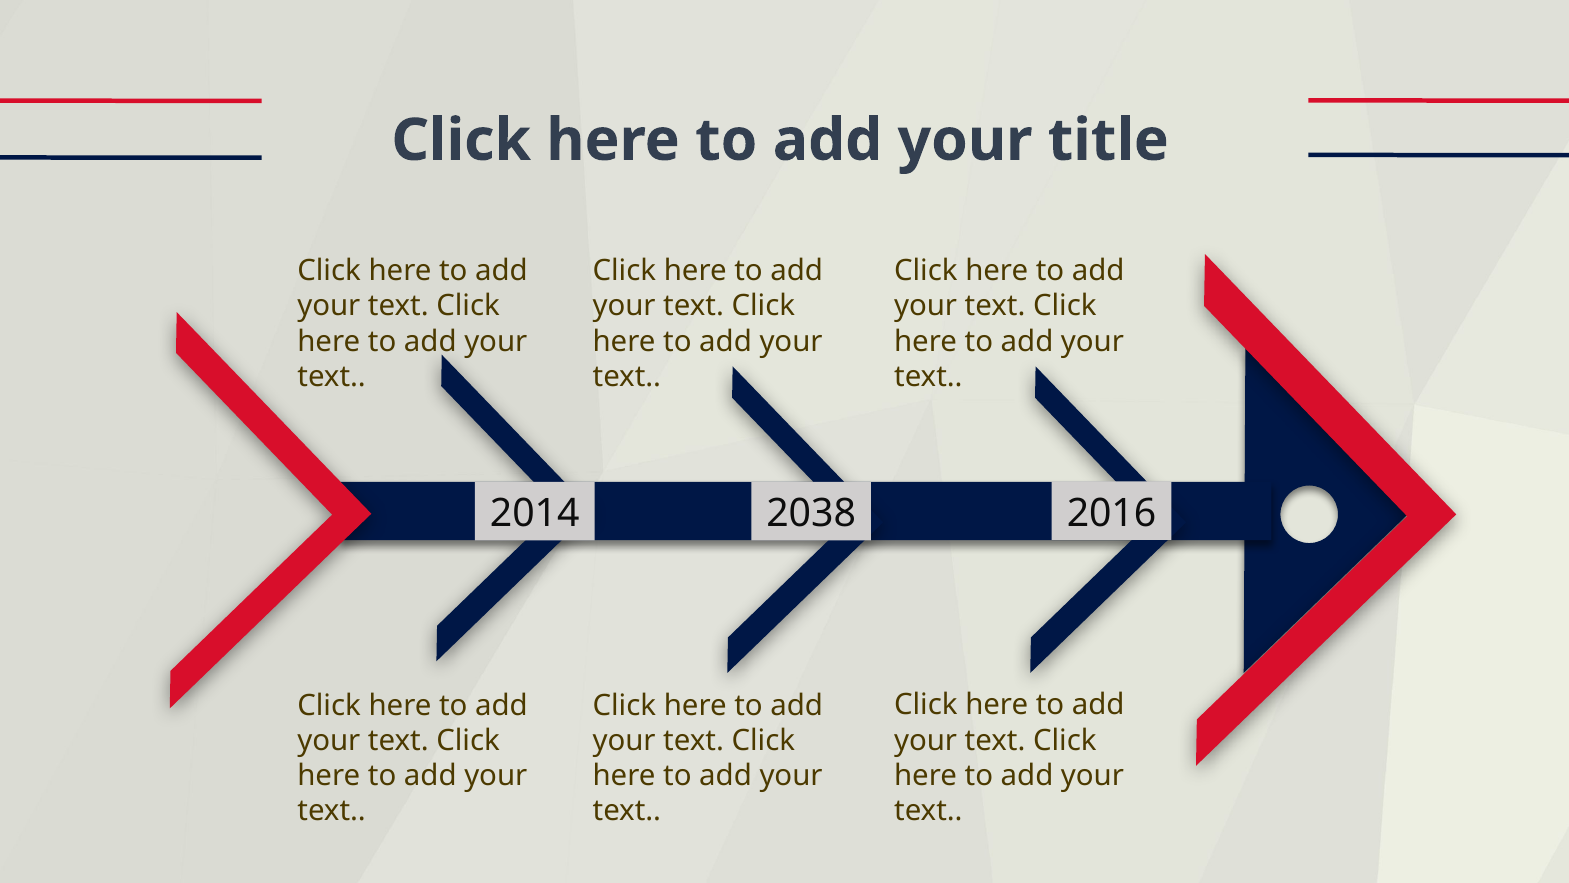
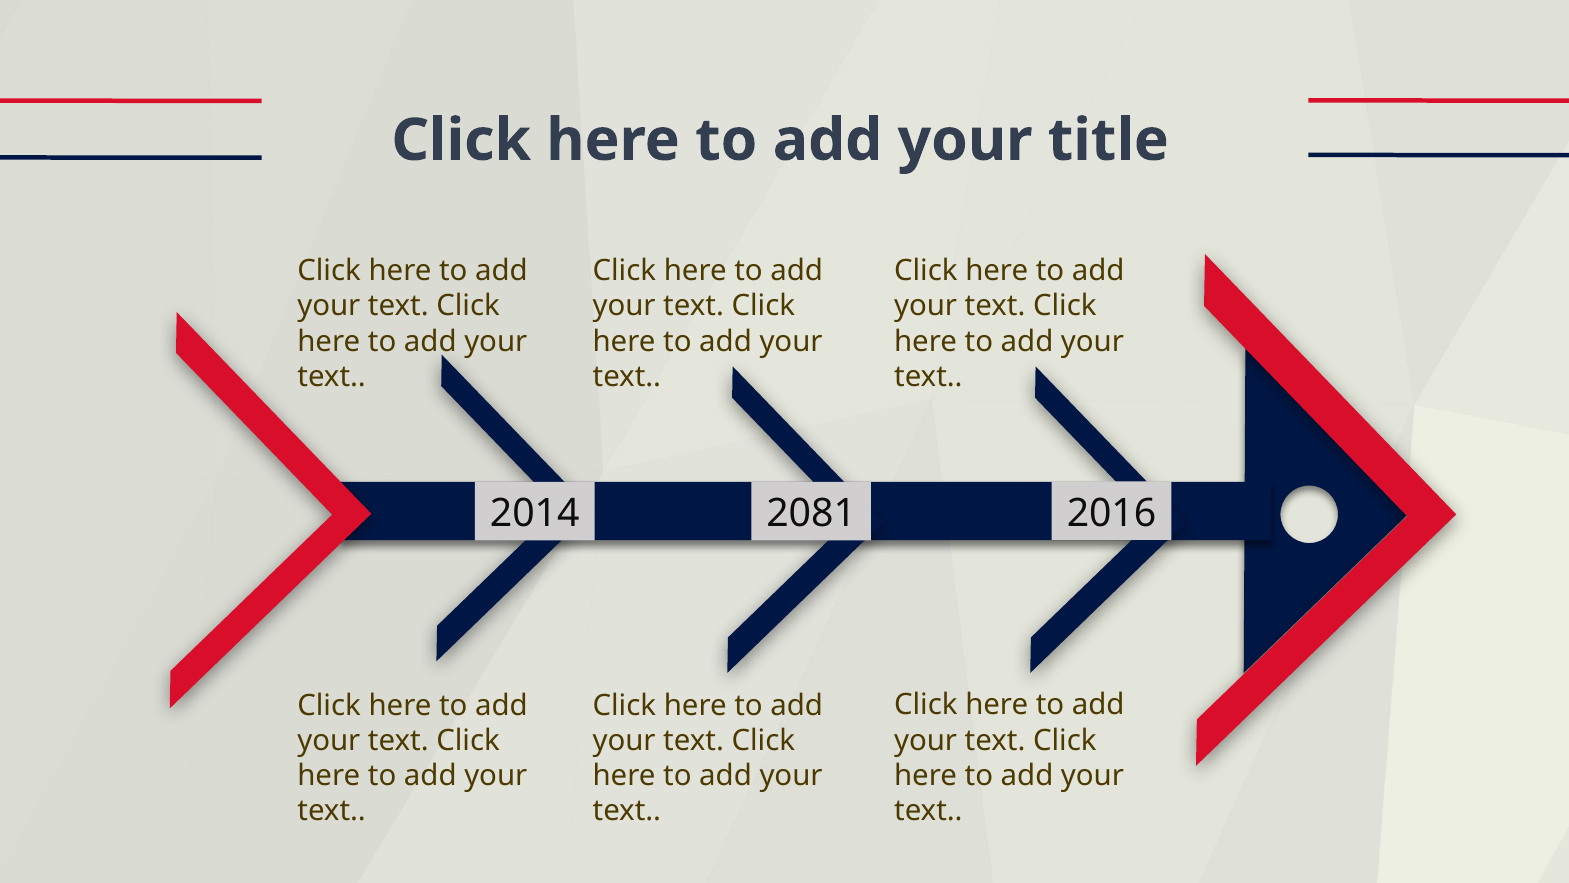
2038: 2038 -> 2081 (811, 514)
